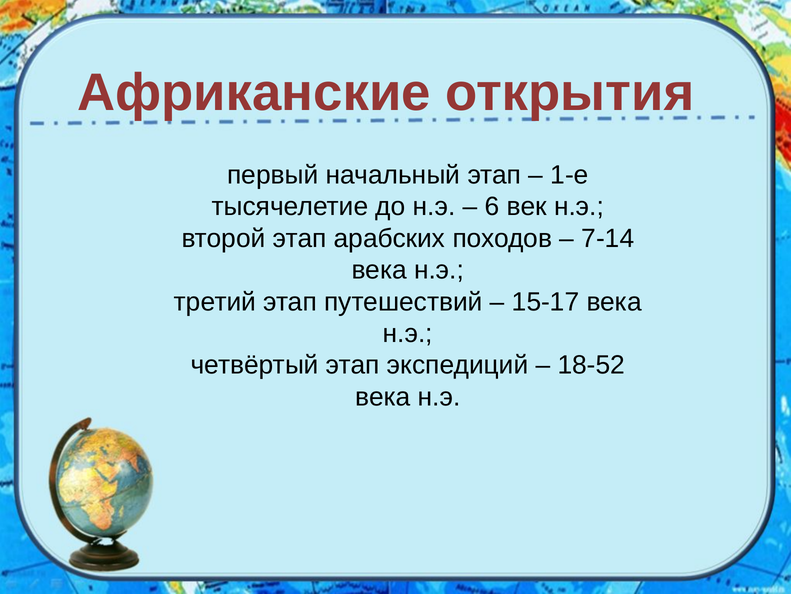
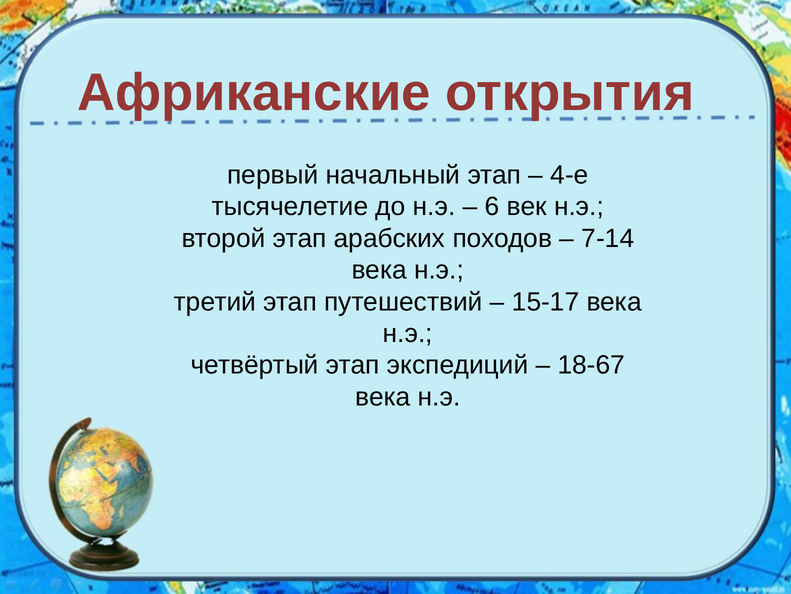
1-е: 1-е -> 4-е (569, 175)
18-52: 18-52 -> 18-67 (591, 365)
